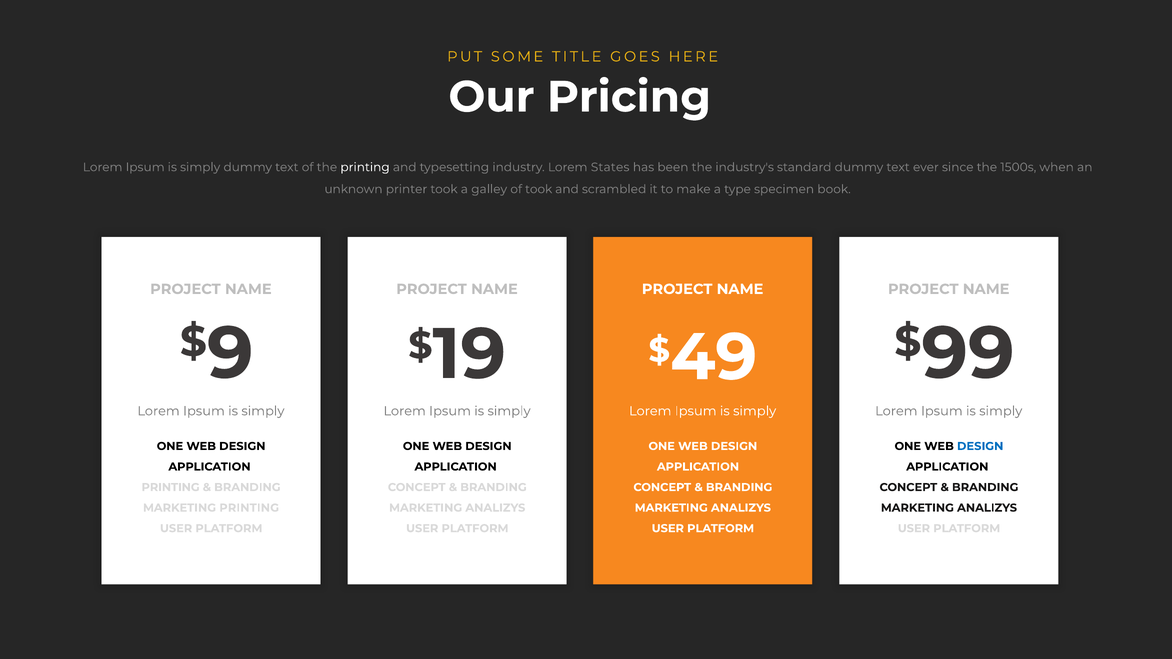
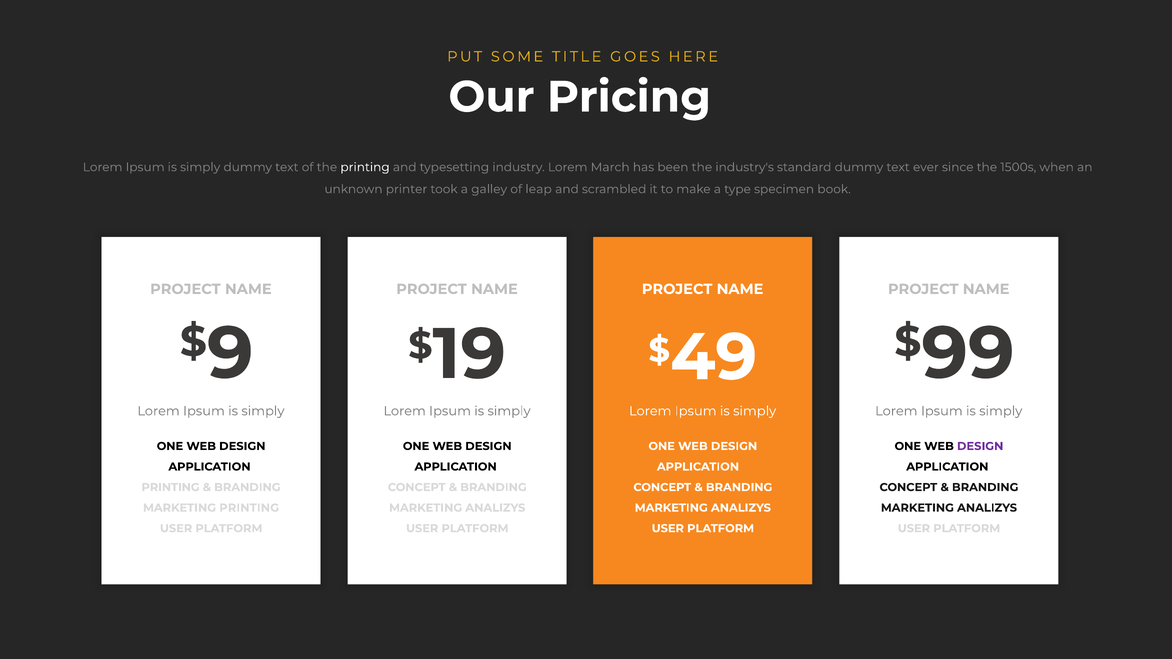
States: States -> March (610, 167)
of took: took -> leap (539, 189)
DESIGN colour: blue -> purple (980, 446)
